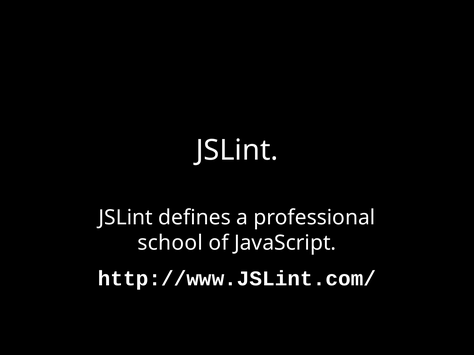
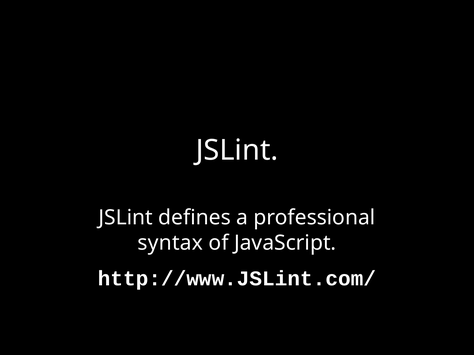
school: school -> syntax (170, 243)
